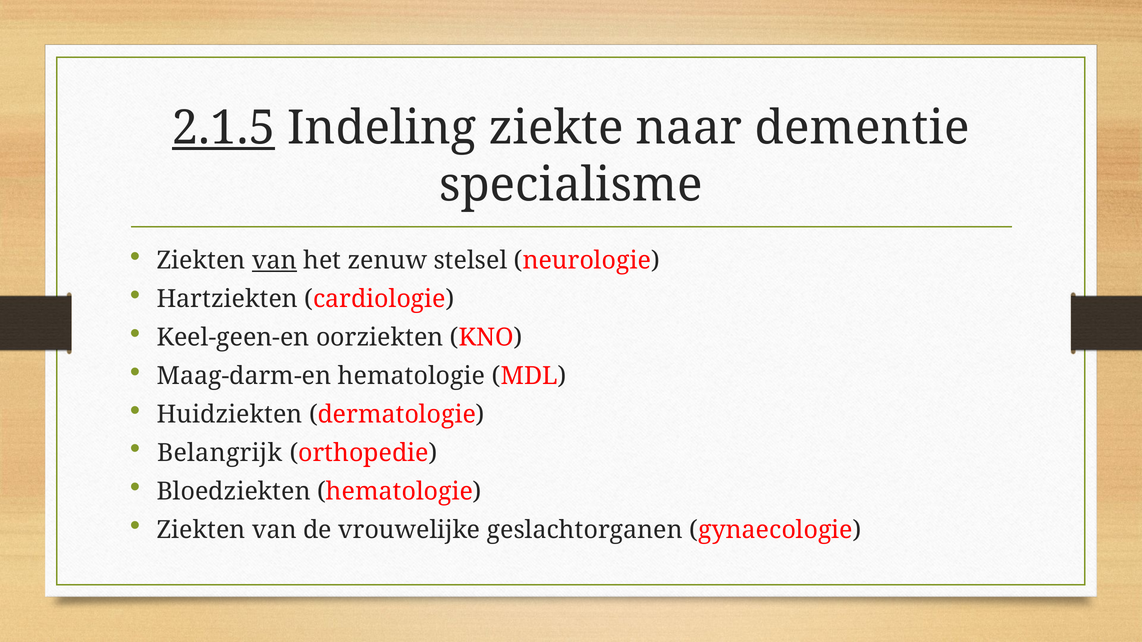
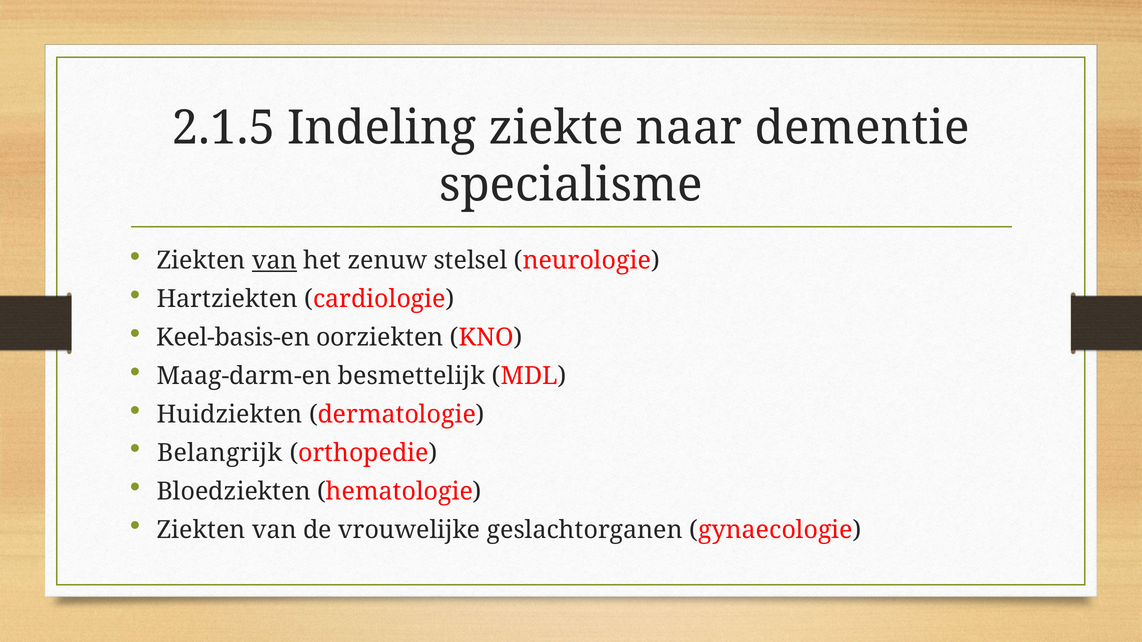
2.1.5 underline: present -> none (223, 128)
Keel-geen-en: Keel-geen-en -> Keel-basis-en (233, 338)
Maag-darm-en hematologie: hematologie -> besmettelijk (411, 376)
